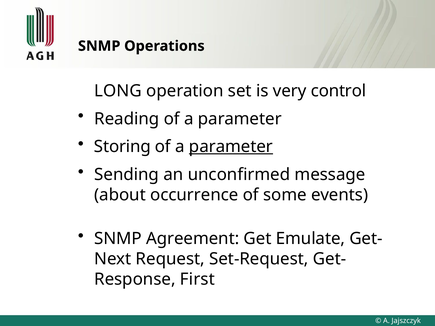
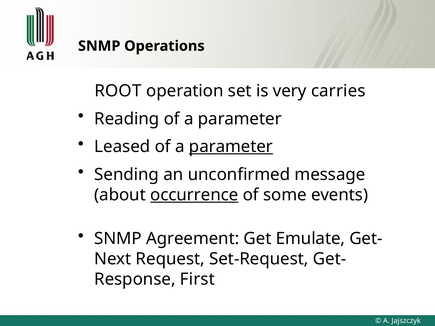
LONG: LONG -> ROOT (118, 91)
control: control -> carries (338, 91)
Storing: Storing -> Leased (122, 147)
occurrence underline: none -> present (194, 195)
